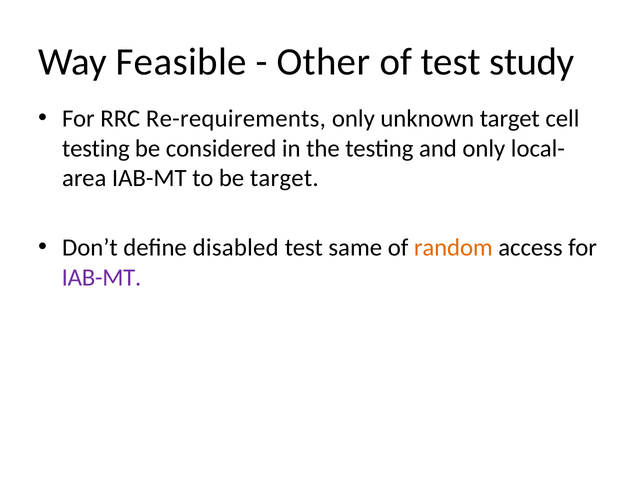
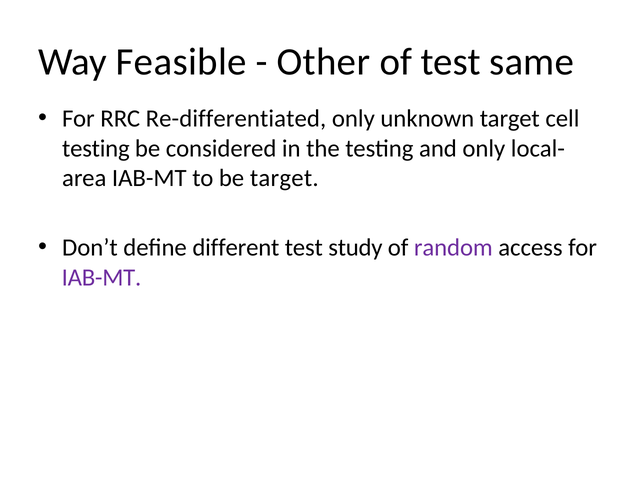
study: study -> same (532, 62)
Re-requirements: Re-requirements -> Re-differentiated (236, 119)
disabled: disabled -> different (236, 247)
same: same -> study (355, 247)
random colour: orange -> purple (453, 247)
